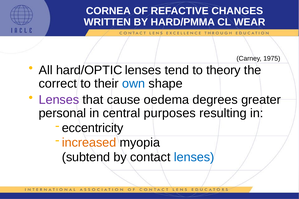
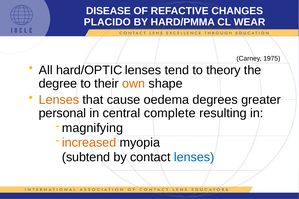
CORNEA: CORNEA -> DISEASE (108, 11)
WRITTEN: WRITTEN -> PLACIDO (107, 22)
correct: correct -> degree (58, 84)
own colour: blue -> orange (134, 84)
Lenses colour: purple -> orange (59, 100)
purposes: purposes -> complete (170, 113)
eccentricity: eccentricity -> magnifying (93, 128)
